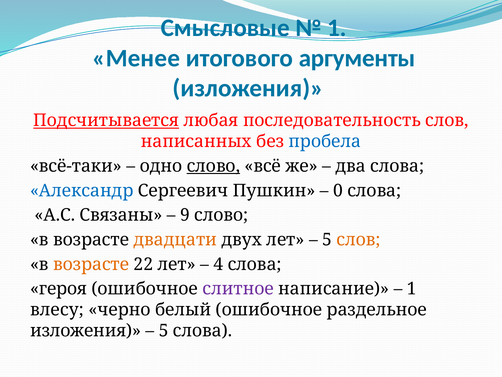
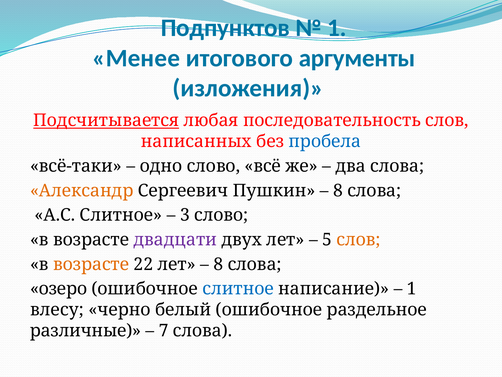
Смысловые: Смысловые -> Подпунктов (225, 28)
слово underline: present -> none (213, 166)
Александр colour: blue -> orange (82, 190)
0: 0 -> 8 (338, 190)
А.С Связаны: Связаны -> Слитное (121, 215)
9: 9 -> 3 (185, 215)
двадцати colour: orange -> purple (175, 239)
4: 4 -> 8 (218, 264)
героя: героя -> озеро (59, 288)
слитное colour: purple -> blue (238, 288)
изложения: изложения -> различные (86, 330)
5: 5 -> 7 (164, 330)
